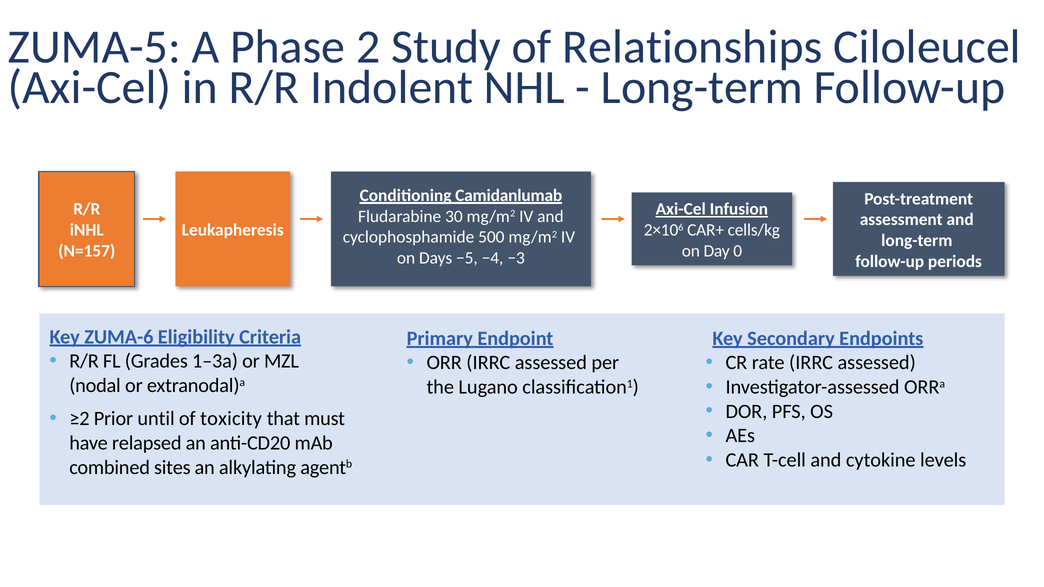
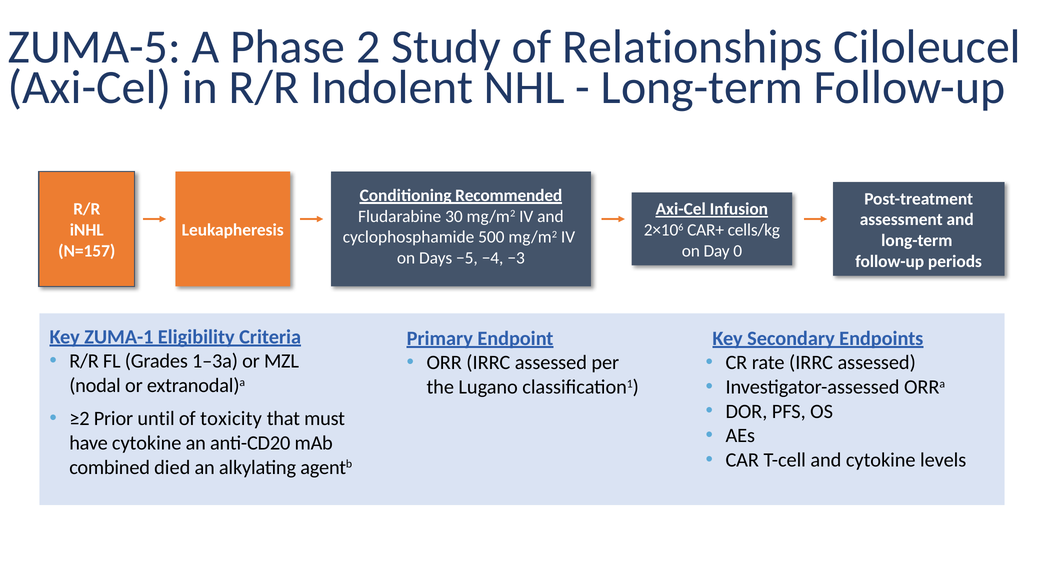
Camidanlumab: Camidanlumab -> Recommended (509, 196)
ZUMA-6: ZUMA-6 -> ZUMA-1 (119, 337)
have relapsed: relapsed -> cytokine (147, 443)
sites: sites -> died (172, 468)
